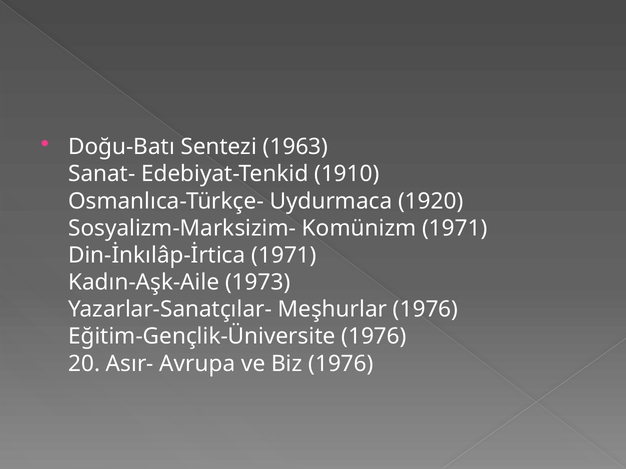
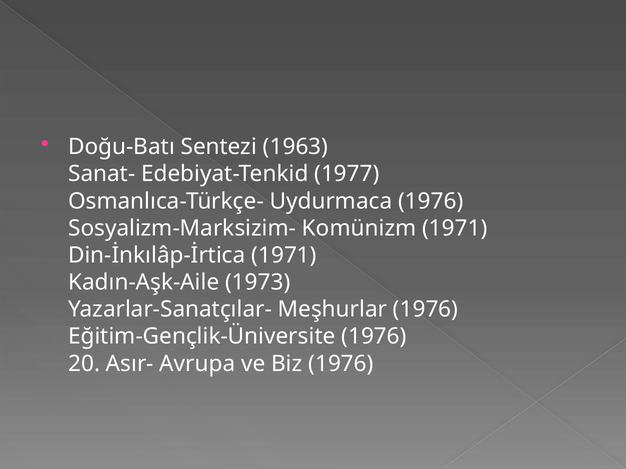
1910: 1910 -> 1977 (347, 174)
Uydurmaca 1920: 1920 -> 1976 (431, 201)
